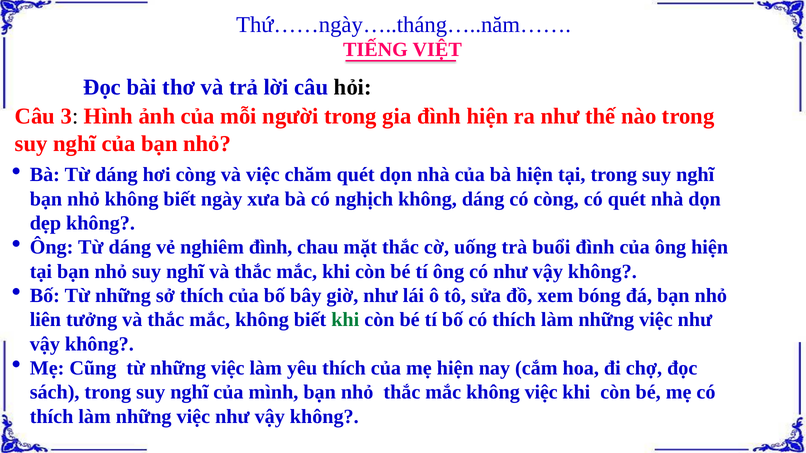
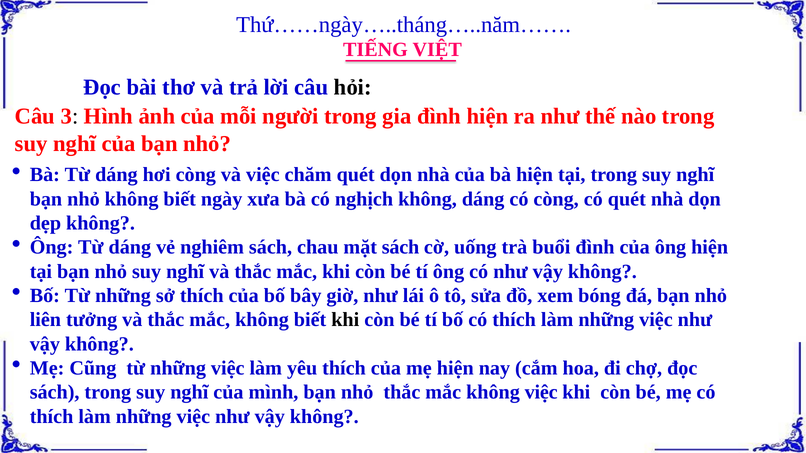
nghiêm đình: đình -> sách (271, 247)
mặt thắc: thắc -> sách (401, 247)
khi colour: green -> black (345, 320)
